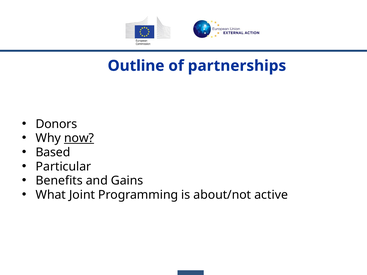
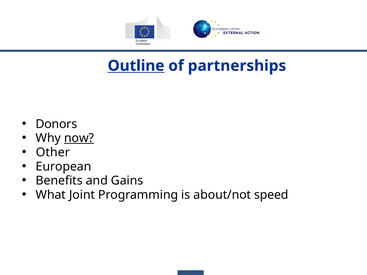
Outline underline: none -> present (136, 66)
Based: Based -> Other (53, 152)
Particular: Particular -> European (64, 167)
active: active -> speed (271, 195)
